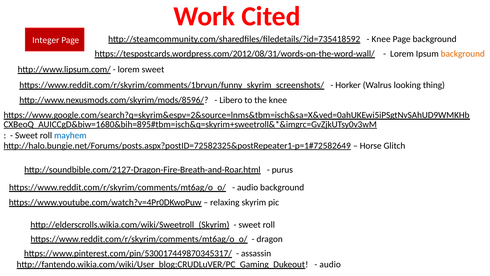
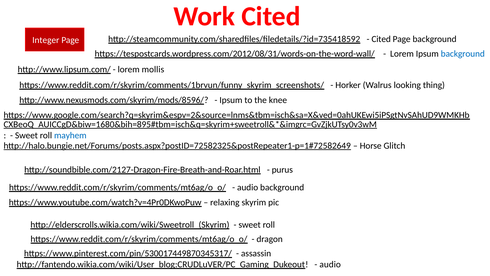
Knee: Knee -> Cited (381, 39)
background colour: orange -> blue (463, 54)
lorem sweet: sweet -> mollis (153, 69)
Libero: Libero -> Ipsum (231, 100)
